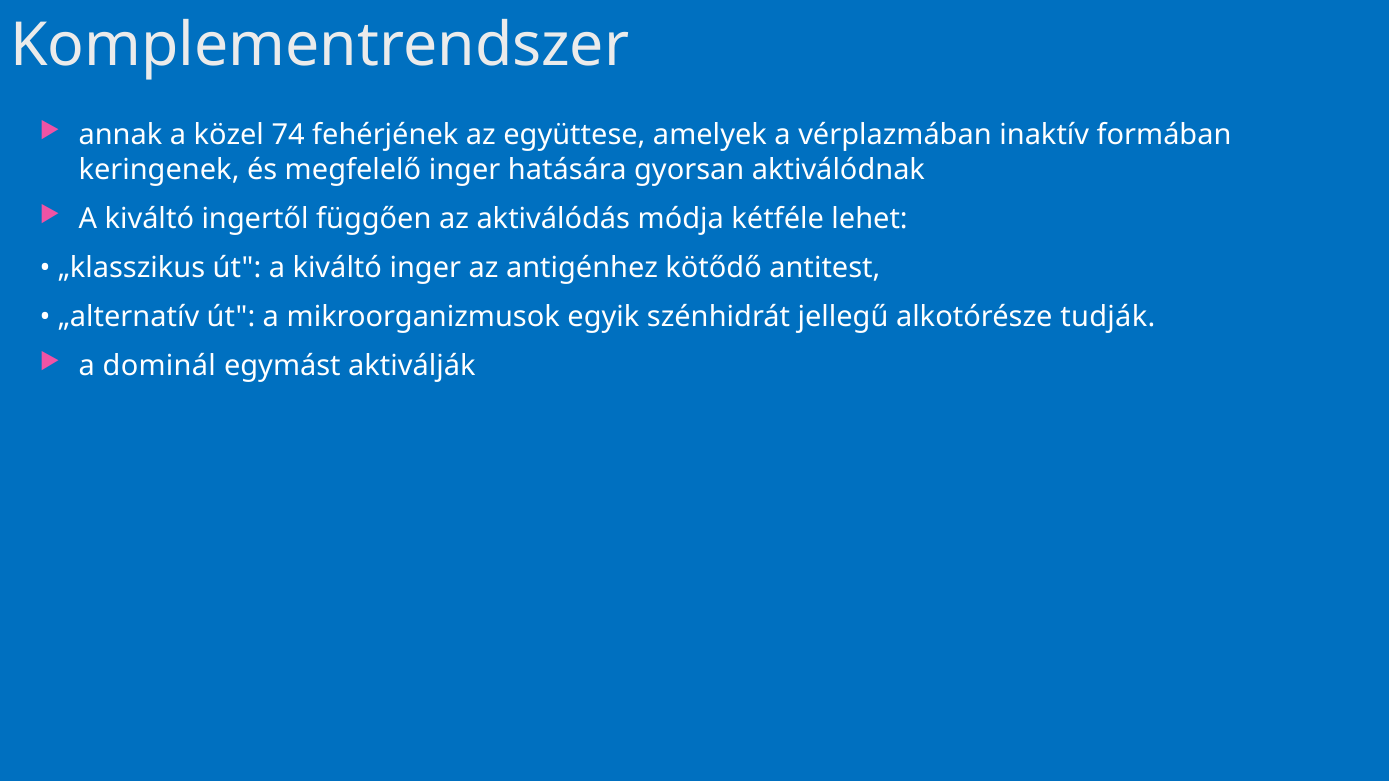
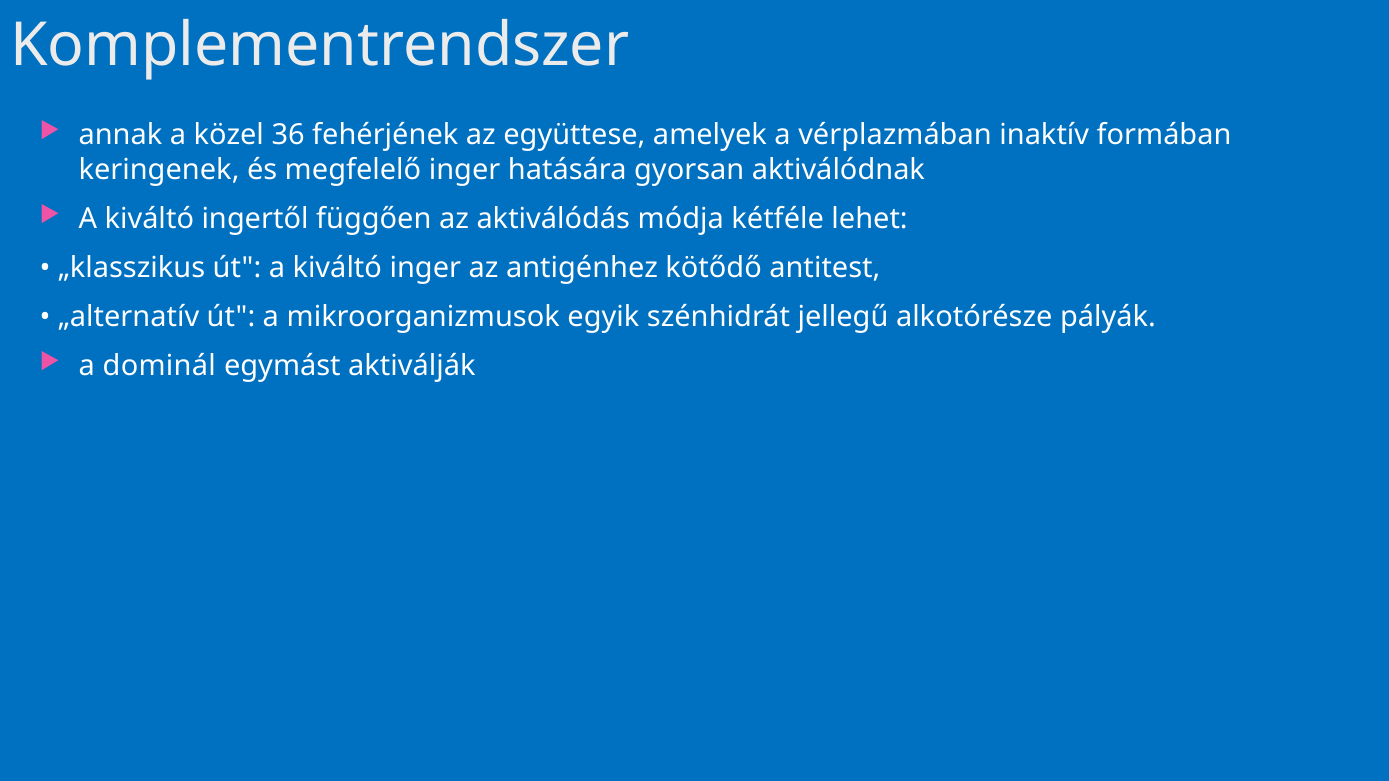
74: 74 -> 36 (288, 135)
tudják: tudják -> pályák (1108, 317)
